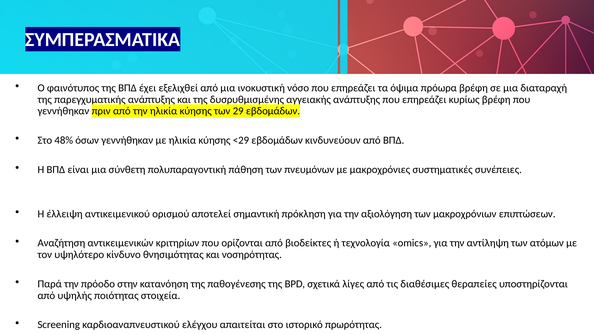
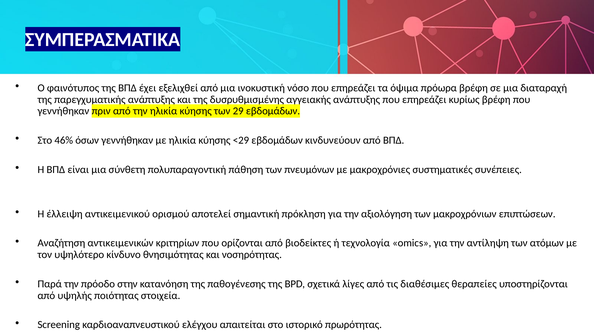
48%: 48% -> 46% (64, 140)
